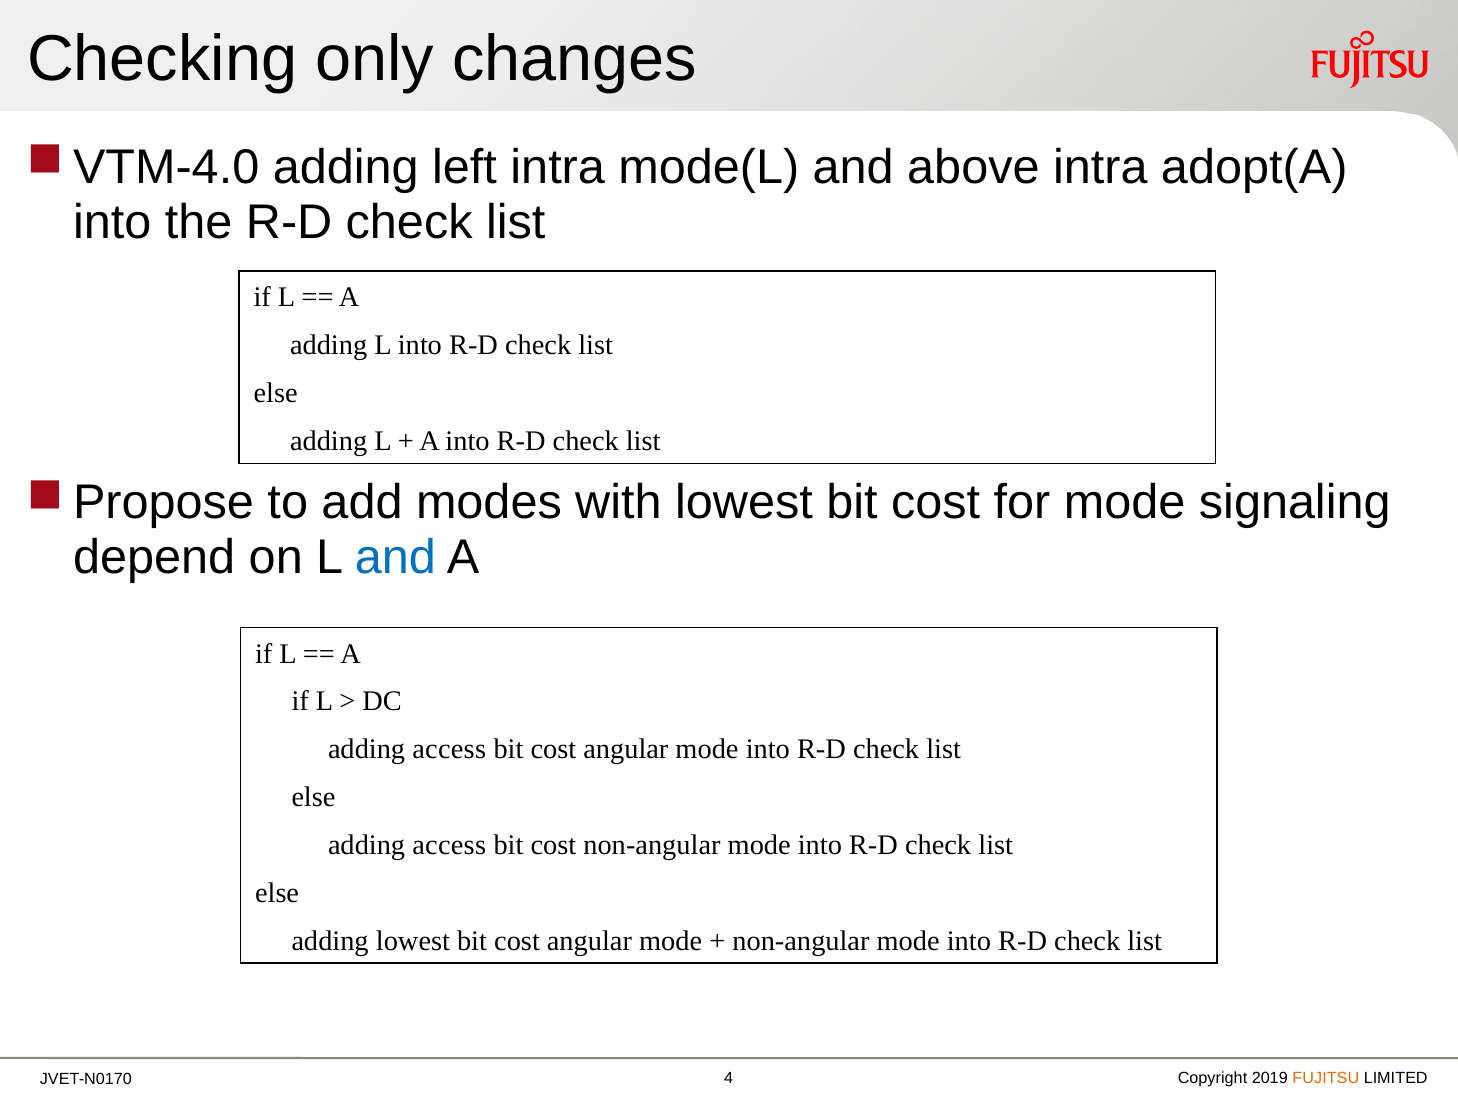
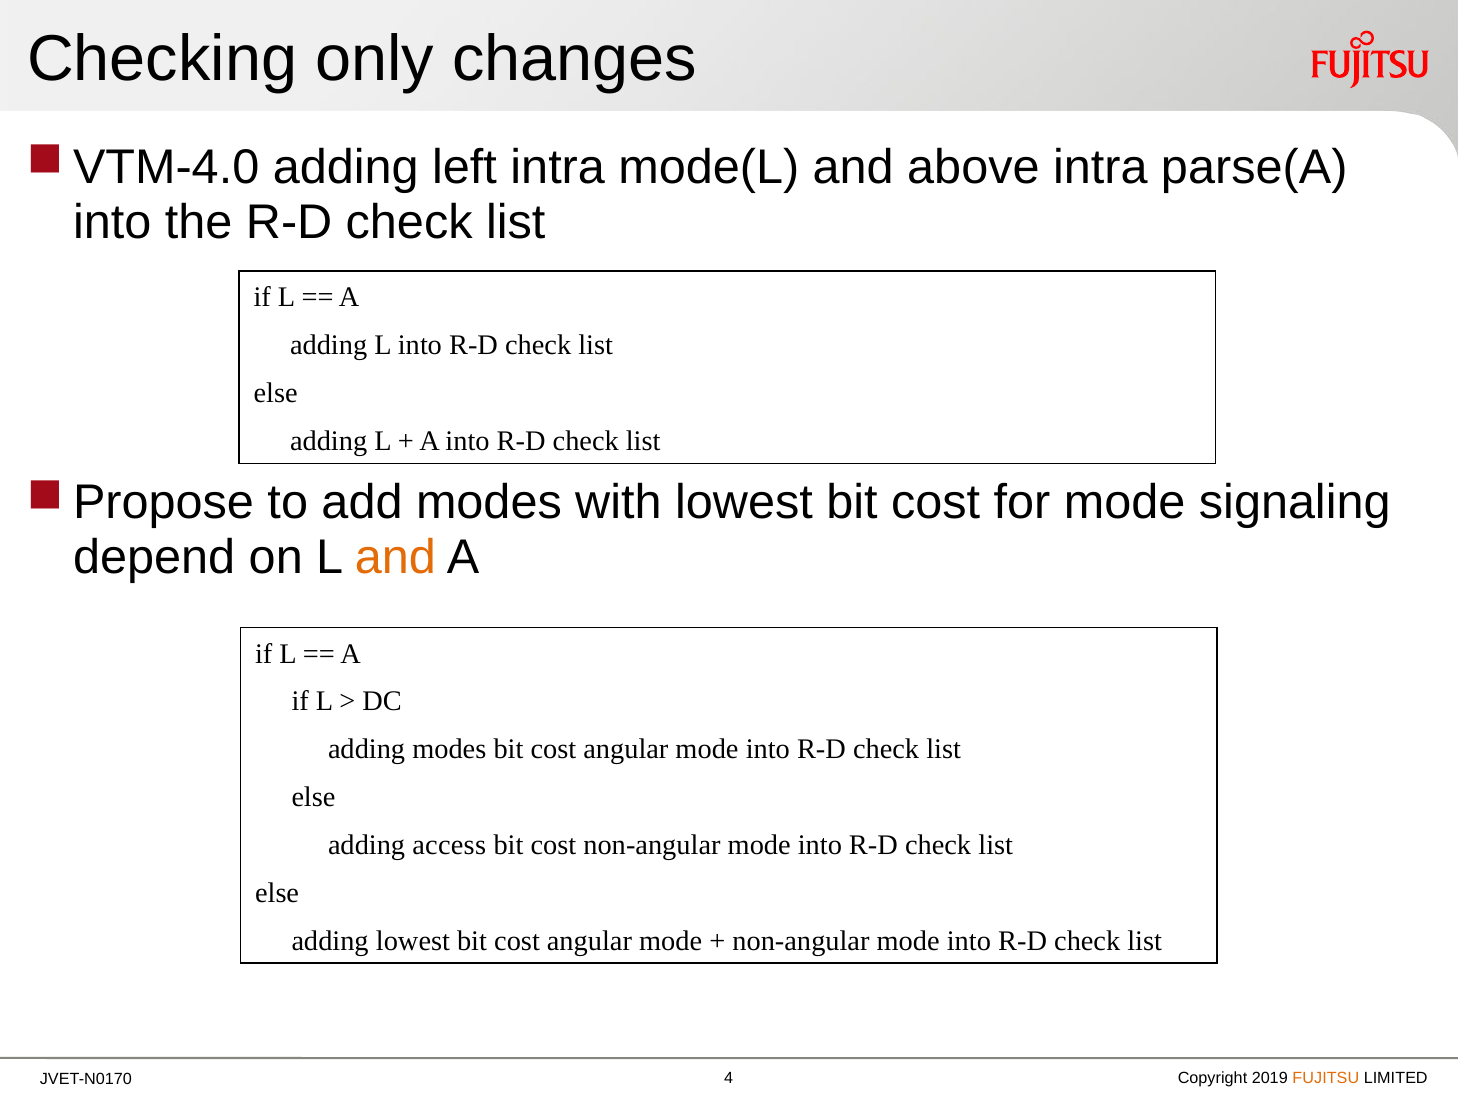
adopt(A: adopt(A -> parse(A (1254, 167)
and colour: blue -> orange (395, 558)
access: access -> modes (449, 749)
